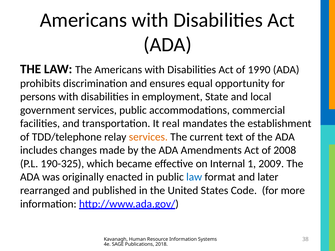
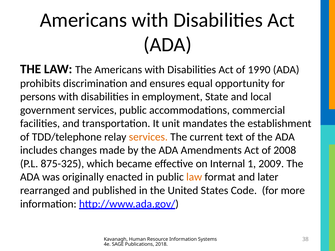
real: real -> unit (171, 124)
190-325: 190-325 -> 875-325 (62, 164)
law colour: blue -> orange (194, 177)
